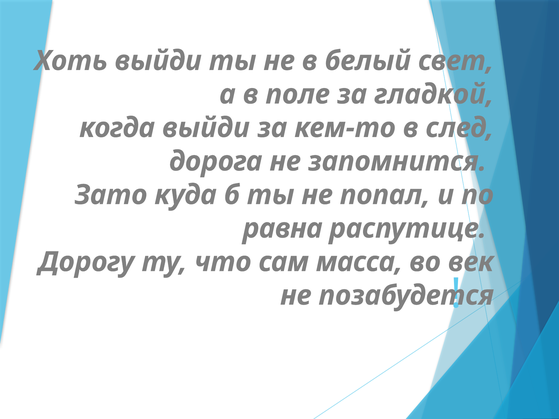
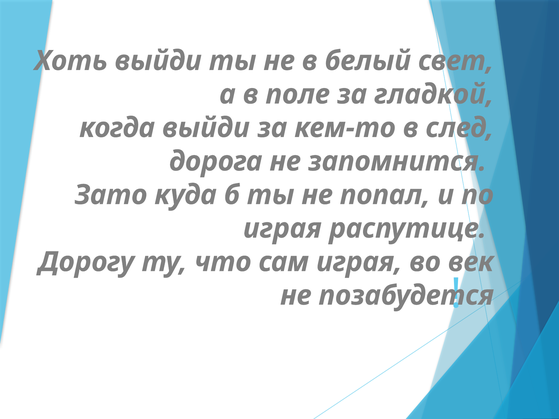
равна: равна -> играя (282, 229)
сам масса: масса -> играя (359, 262)
